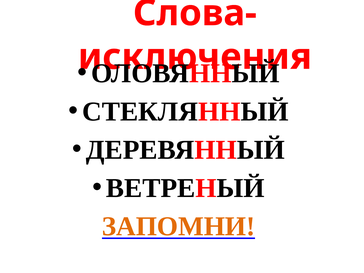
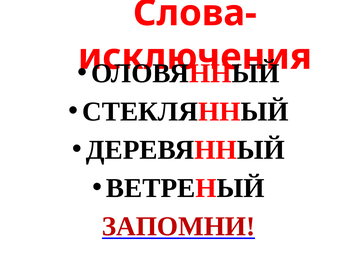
ЗАПОМНИ colour: orange -> red (179, 226)
